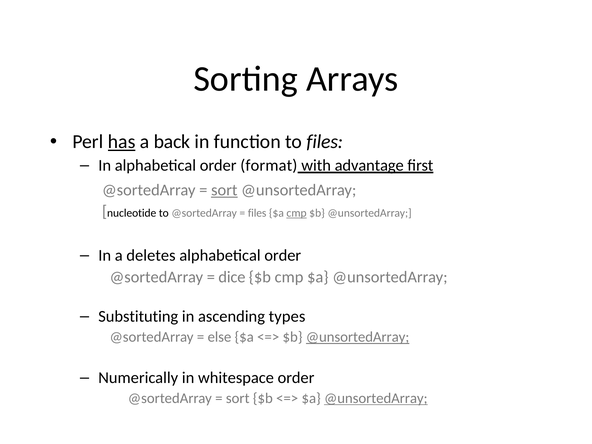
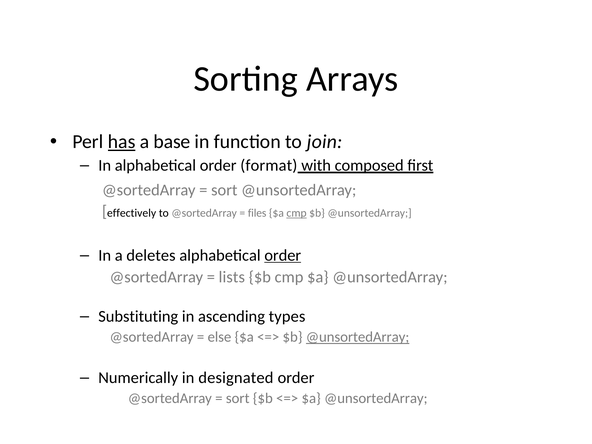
back: back -> base (172, 142)
to files: files -> join (325, 142)
advantage: advantage -> composed (369, 165)
sort underline: present -> none (224, 190)
nucleotide: nucleotide -> effectively (132, 213)
order underline: none -> present (283, 255)
dice: dice -> lists (232, 277)
whitespace: whitespace -> designated (236, 378)
@unsortedArray underline: present -> none (376, 398)
